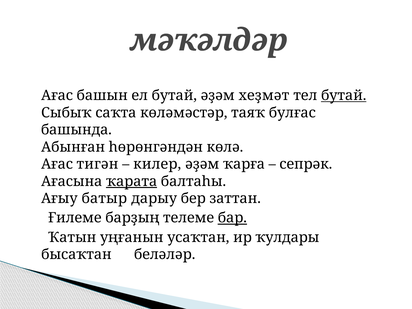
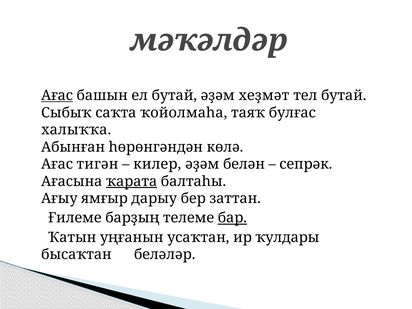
Ағас underline: none -> present (57, 96)
бутай underline: present -> none (344, 96)
көләмәстәр: көләмәстәр -> ҡойолмаһа (184, 113)
башында: башында -> халыҡҡа (76, 130)
ҡарға: ҡарға -> белән (244, 164)
батыр: батыр -> ямғыр (104, 198)
